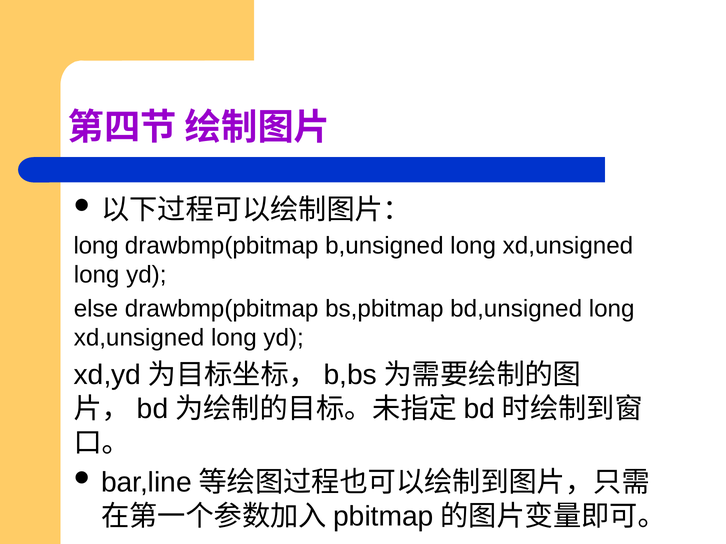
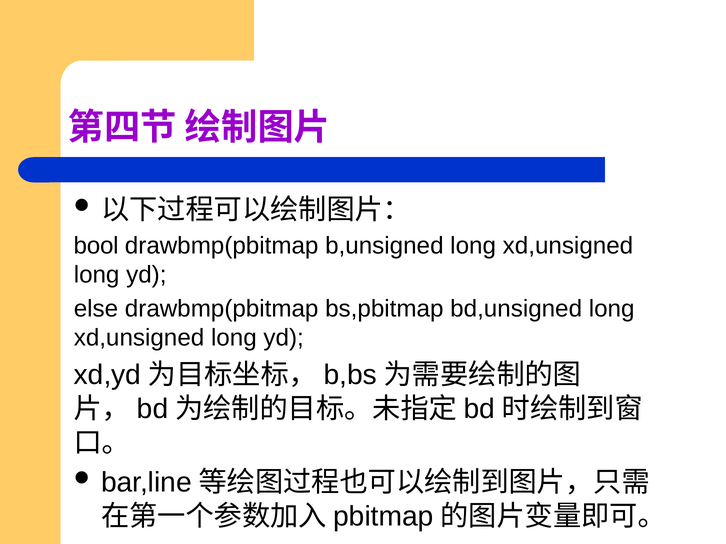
long: long -> bool (96, 246)
